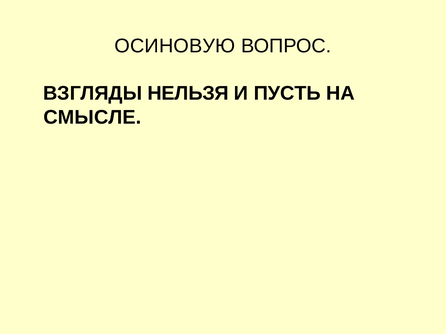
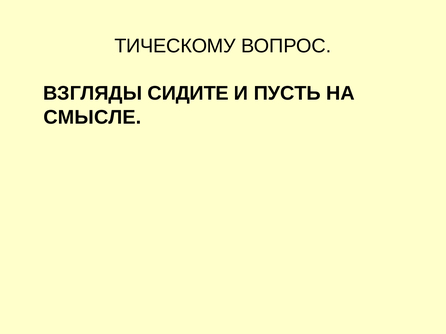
ОСИНОВУЮ: ОСИНОВУЮ -> ТИЧЕСКОМУ (175, 46)
НЕЛЬЗЯ: НЕЛЬЗЯ -> СИДИТЕ (188, 94)
